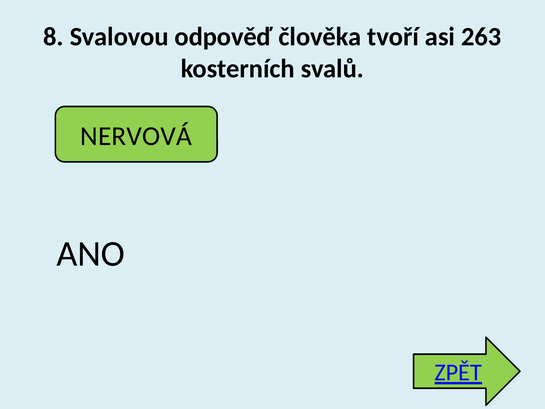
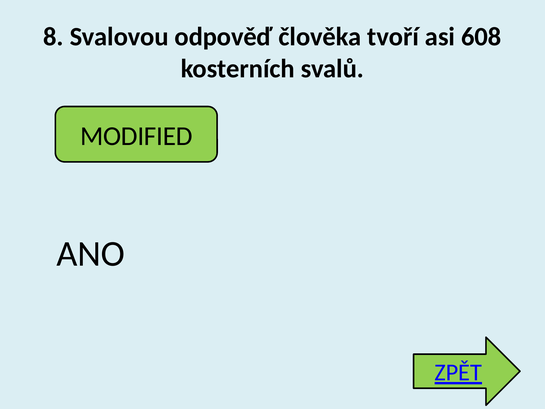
263: 263 -> 608 (481, 37)
NERVOVÁ: NERVOVÁ -> MODIFIED (136, 136)
